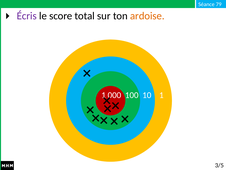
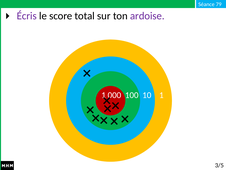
ardoise colour: orange -> purple (147, 16)
